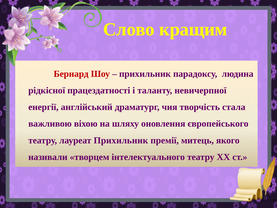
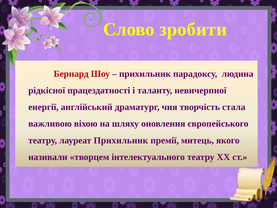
кращим: кращим -> зробити (193, 29)
